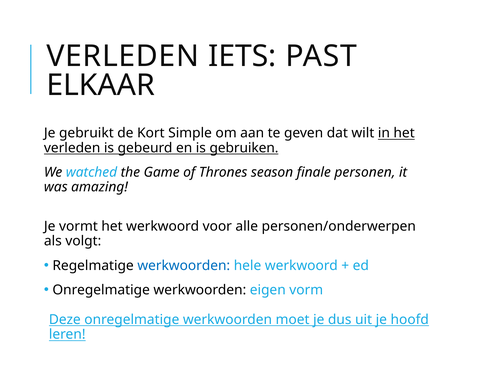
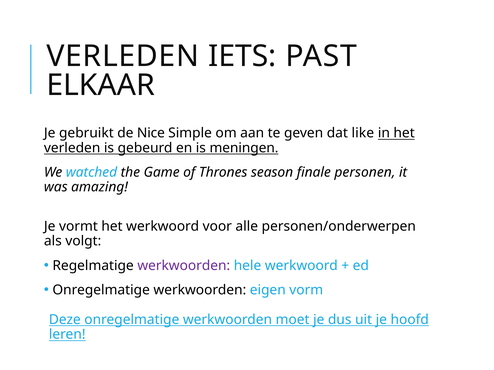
Kort: Kort -> Nice (151, 133)
wilt: wilt -> like (363, 133)
gebruiken: gebruiken -> meningen (244, 148)
werkwoorden colour: blue -> purple (184, 266)
